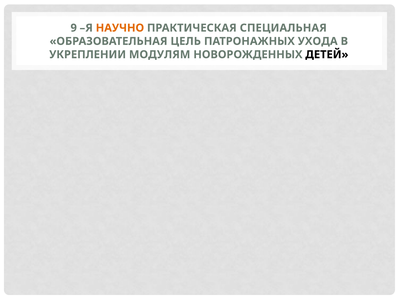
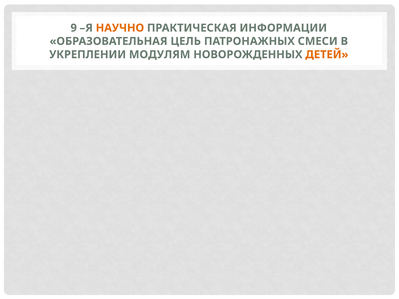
СПЕЦИАЛЬНАЯ: СПЕЦИАЛЬНАЯ -> ИНФОРМАЦИИ (283, 28)
УХОДА: УХОДА -> СМЕСИ (318, 41)
ДЕТЕЙ colour: black -> orange (327, 55)
